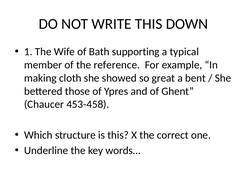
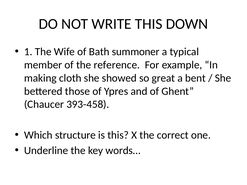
supporting: supporting -> summoner (136, 52)
453-458: 453-458 -> 393-458 (88, 105)
